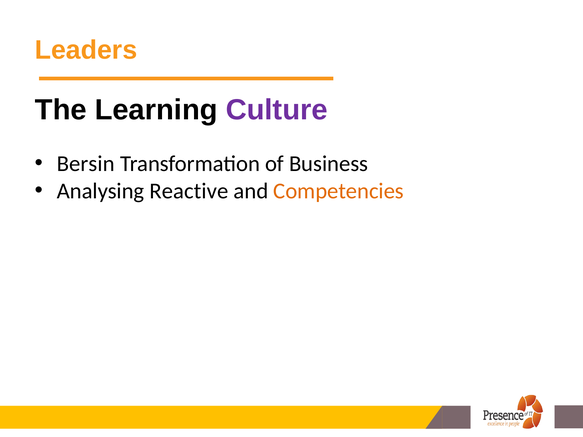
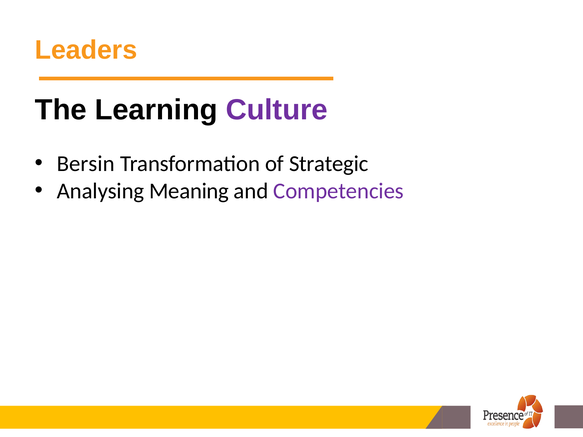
Business: Business -> Strategic (329, 164)
Reactive: Reactive -> Meaning (189, 191)
Competencies colour: orange -> purple (339, 191)
